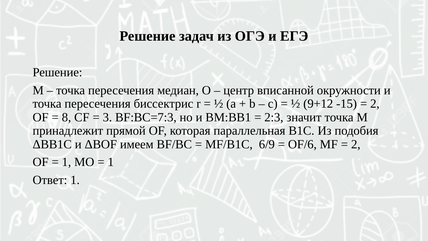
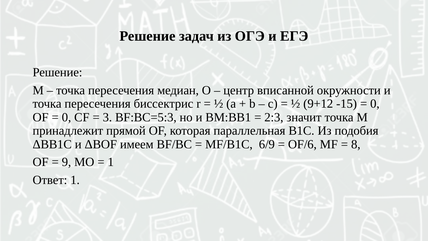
2: 2 -> 0 (375, 104)
8: 8 -> 0 (66, 117)
BF:BC=7:3: BF:BC=7:3 -> BF:BC=5:3 (146, 117)
2: 2 -> 8 (356, 144)
1: 1 -> 9 (66, 162)
